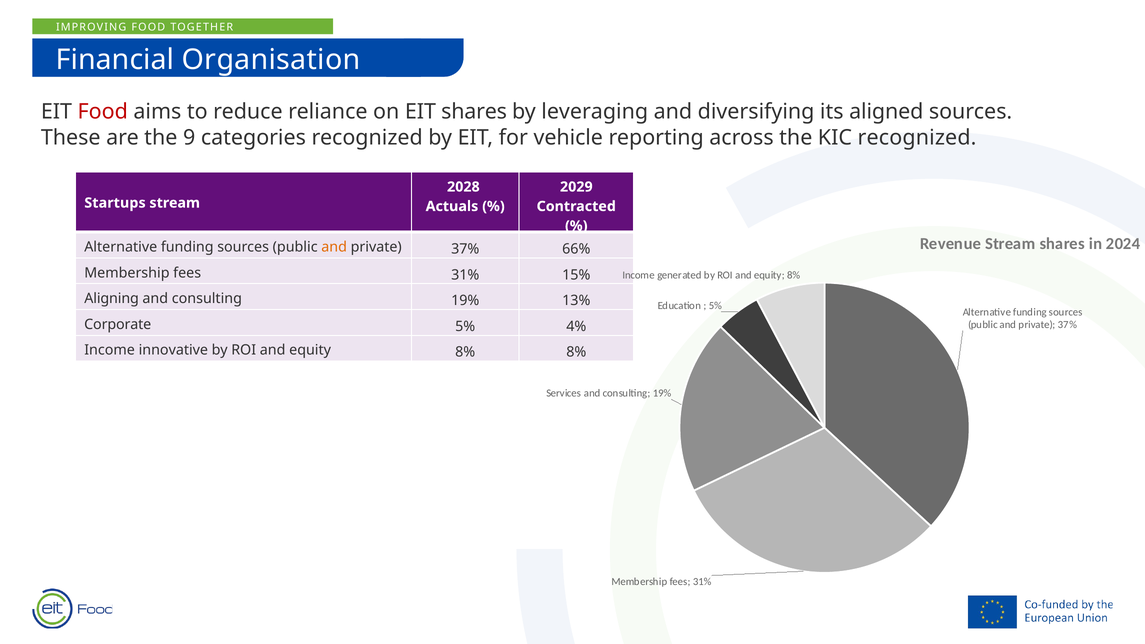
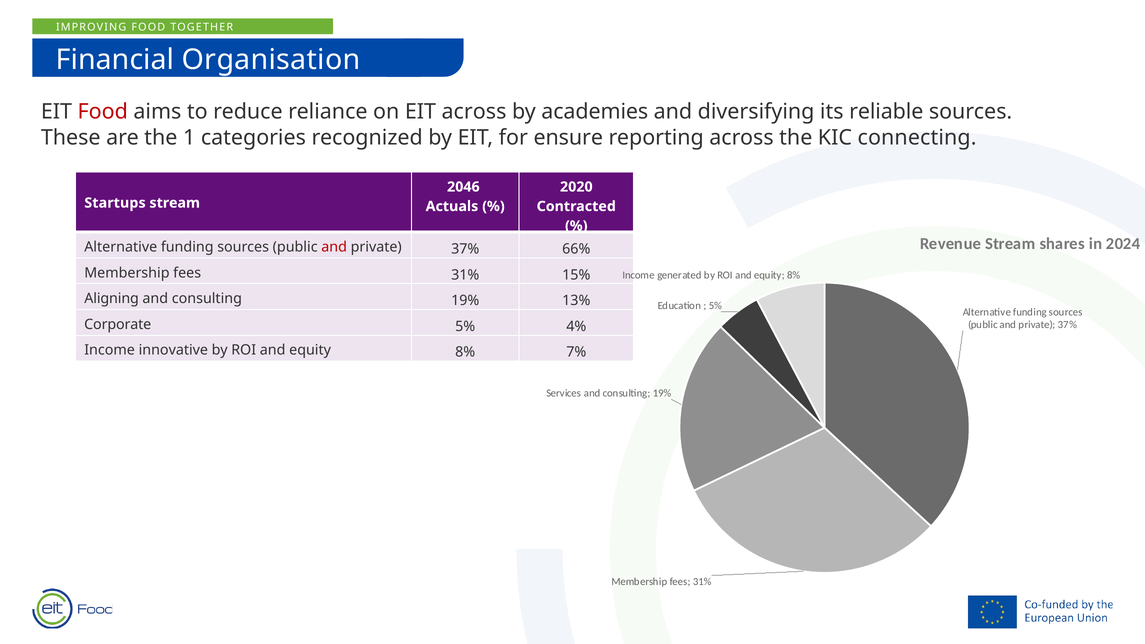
EIT shares: shares -> across (474, 112)
leveraging: leveraging -> academies (595, 112)
aligned: aligned -> reliable (886, 112)
9: 9 -> 1 (189, 138)
vehicle: vehicle -> ensure (568, 138)
KIC recognized: recognized -> connecting (917, 138)
2028: 2028 -> 2046 (463, 187)
2029: 2029 -> 2020 (576, 187)
and colour: orange -> red (334, 247)
8% 8%: 8% -> 7% (576, 352)
